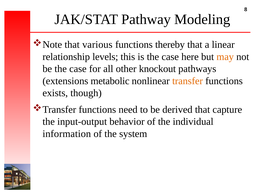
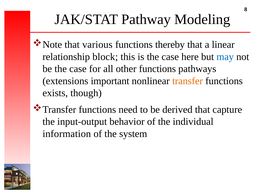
levels: levels -> block (105, 57)
may colour: orange -> blue (225, 57)
other knockout: knockout -> functions (157, 69)
metabolic: metabolic -> important (110, 81)
